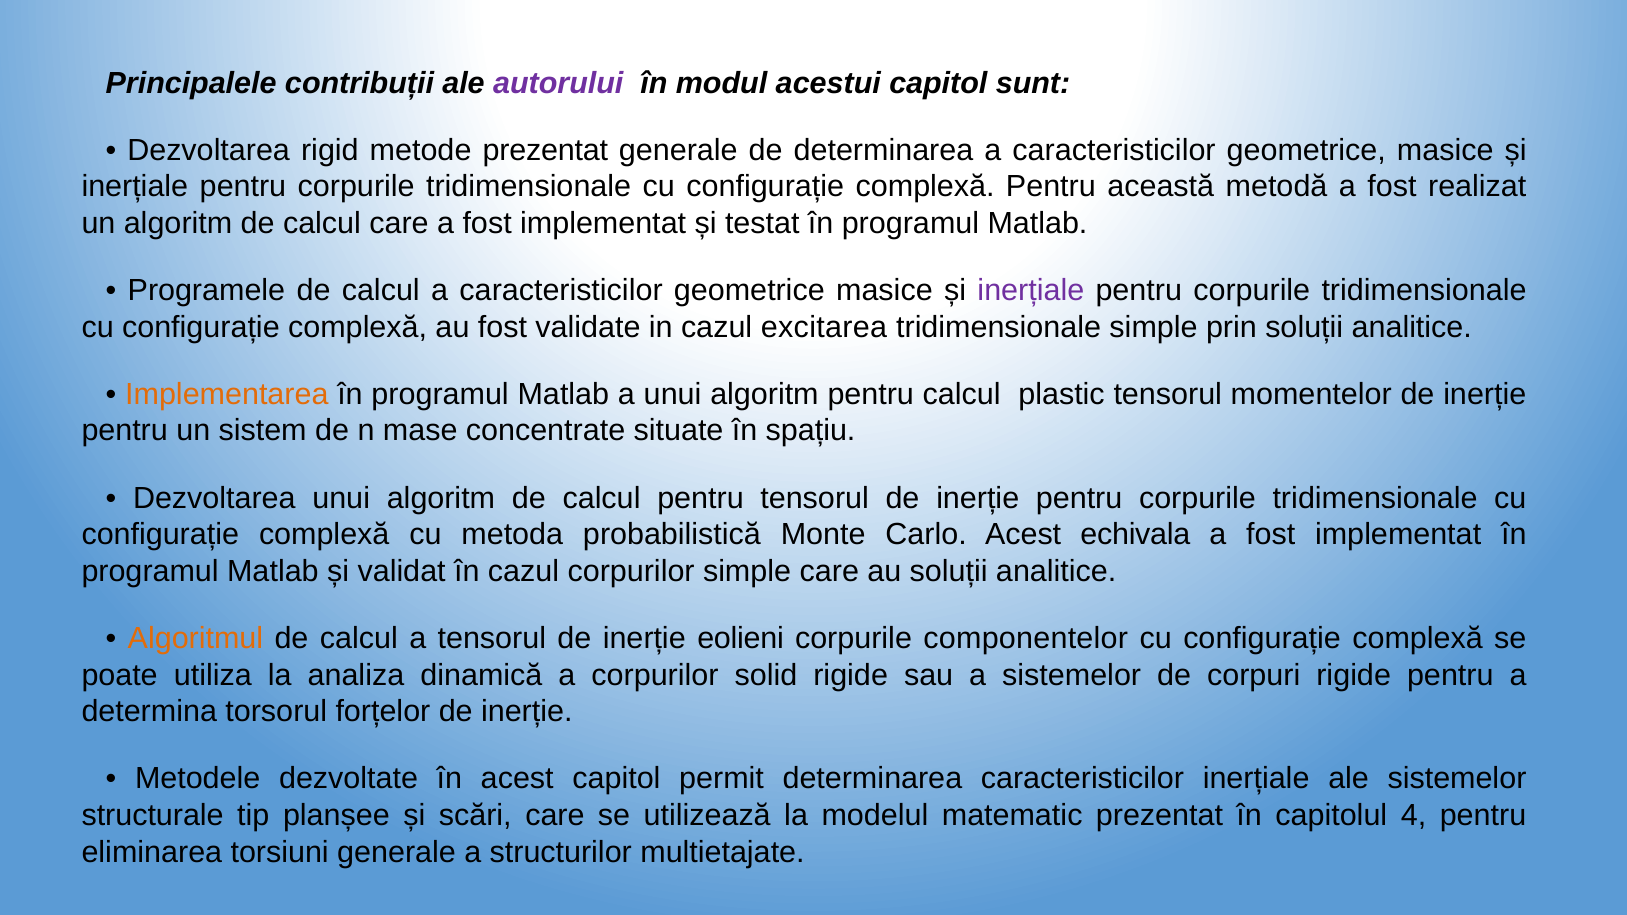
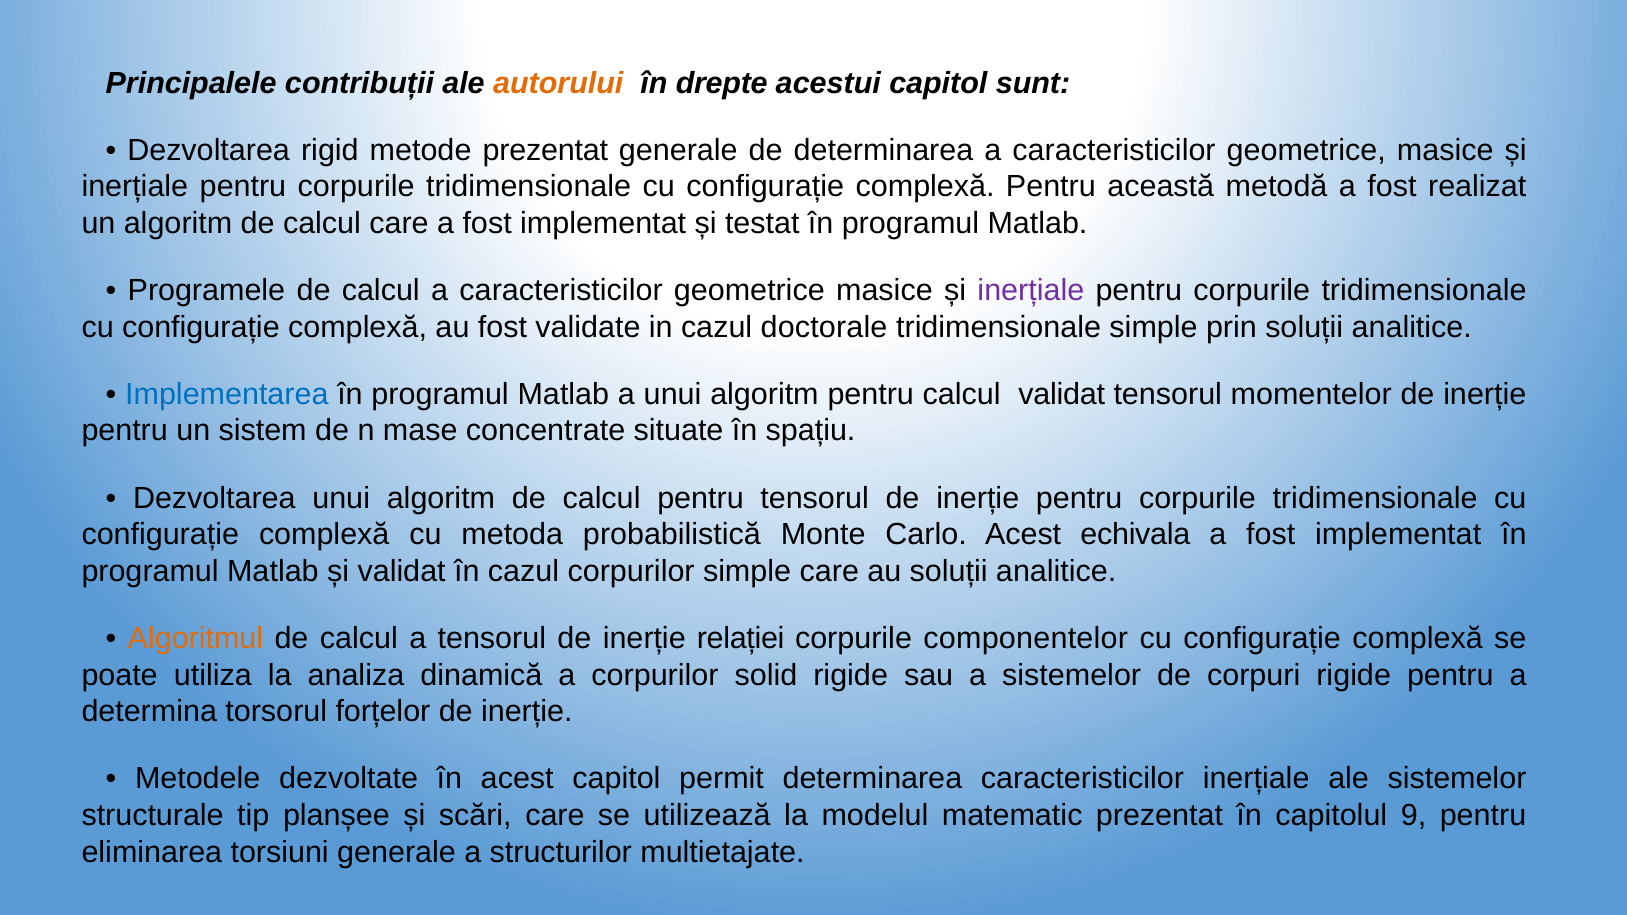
autorului colour: purple -> orange (558, 83)
modul: modul -> drepte (722, 83)
excitarea: excitarea -> doctorale (824, 327)
Implementarea colour: orange -> blue (227, 394)
calcul plastic: plastic -> validat (1062, 394)
eolieni: eolieni -> relației (741, 639)
4: 4 -> 9 (1414, 816)
